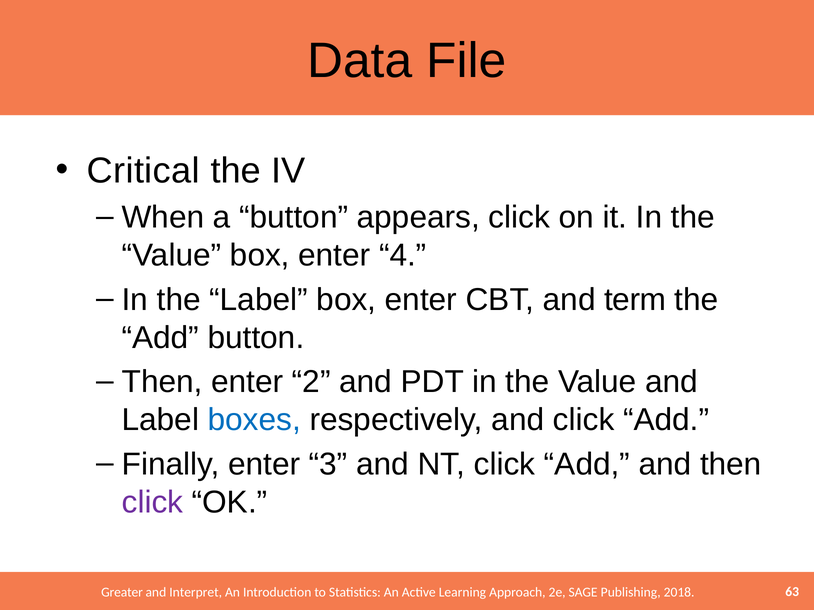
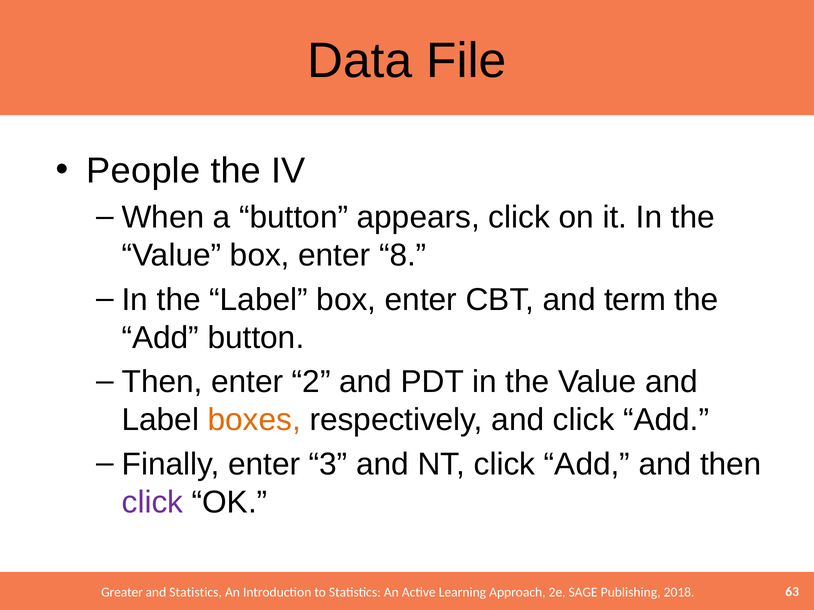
Critical: Critical -> People (143, 171)
4: 4 -> 8 (403, 256)
boxes colour: blue -> orange (254, 420)
and Interpret: Interpret -> Statistics (196, 593)
